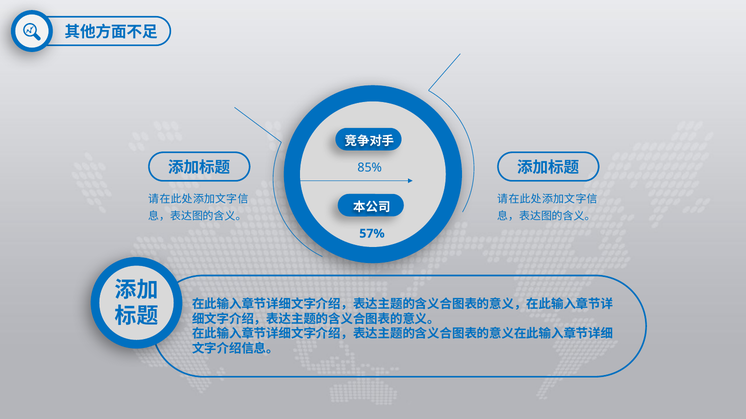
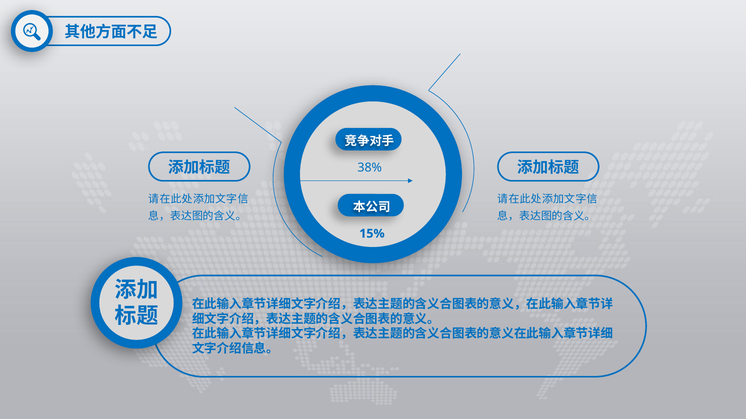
85%: 85% -> 38% (370, 168)
57%: 57% -> 15% (372, 234)
